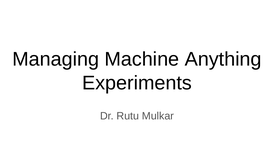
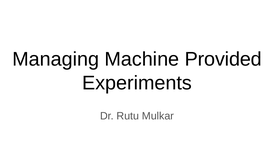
Anything: Anything -> Provided (223, 59)
